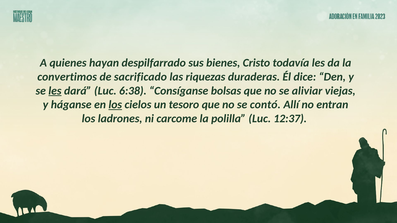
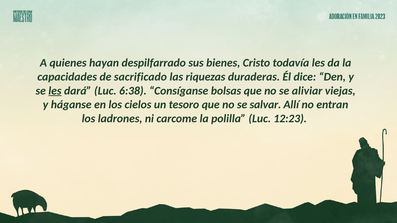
convertimos: convertimos -> capacidades (67, 77)
los underline: present -> none (115, 105)
contó: contó -> salvar (265, 105)
12:37: 12:37 -> 12:23 (290, 119)
